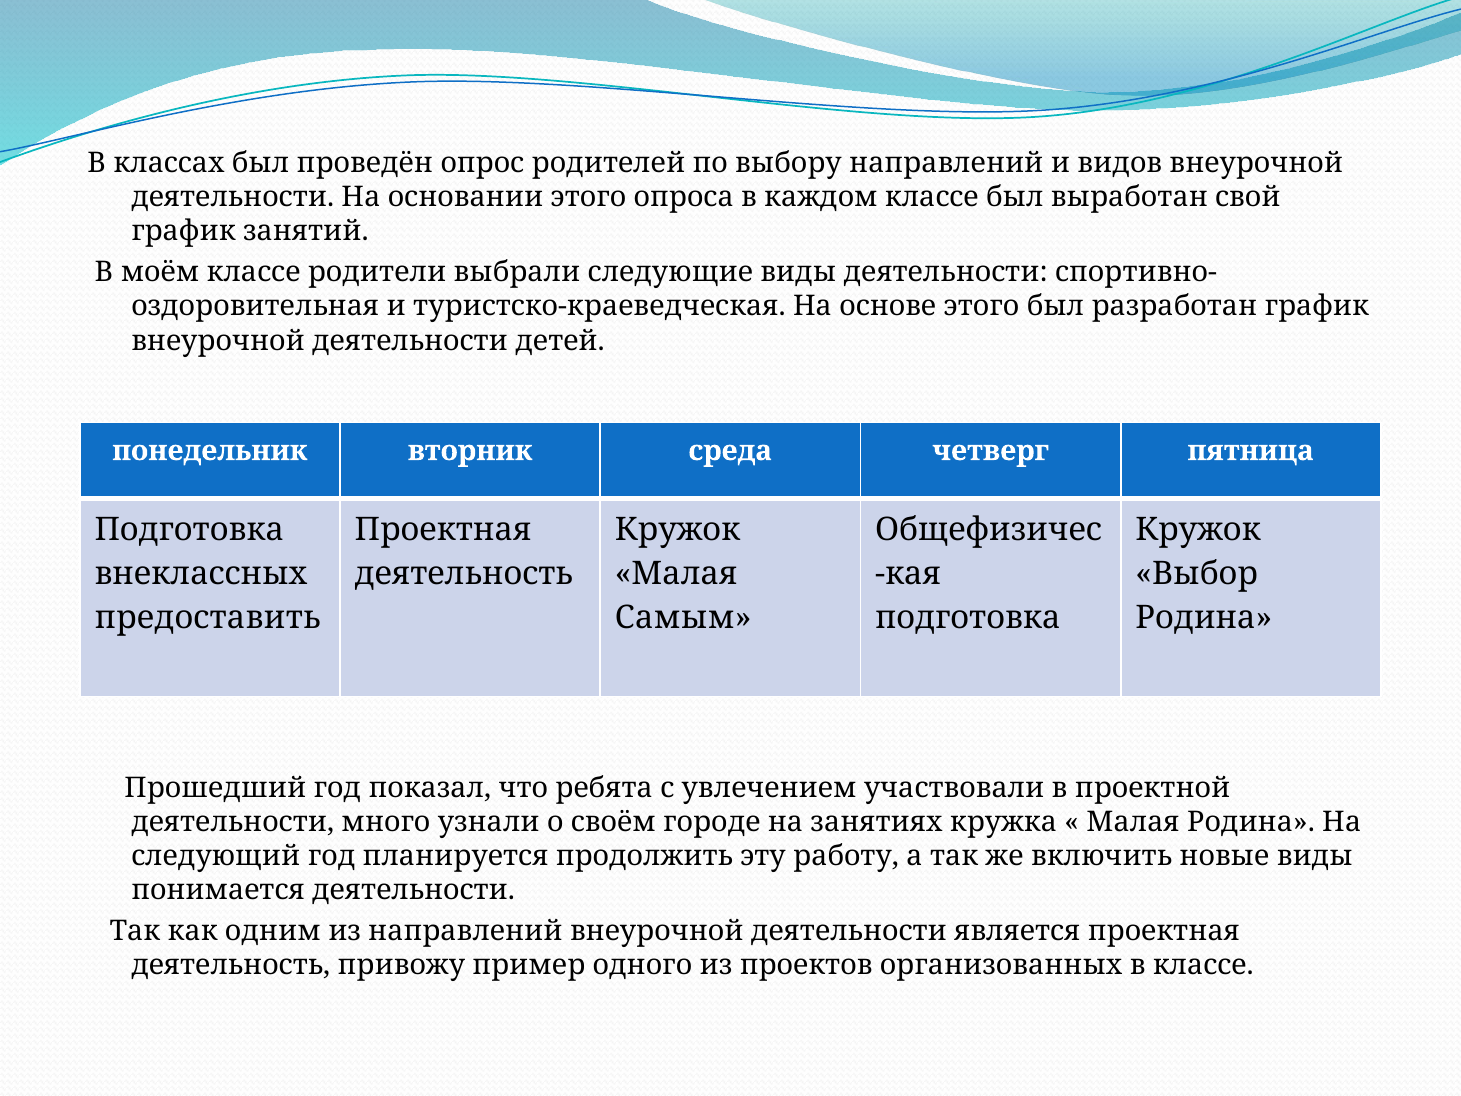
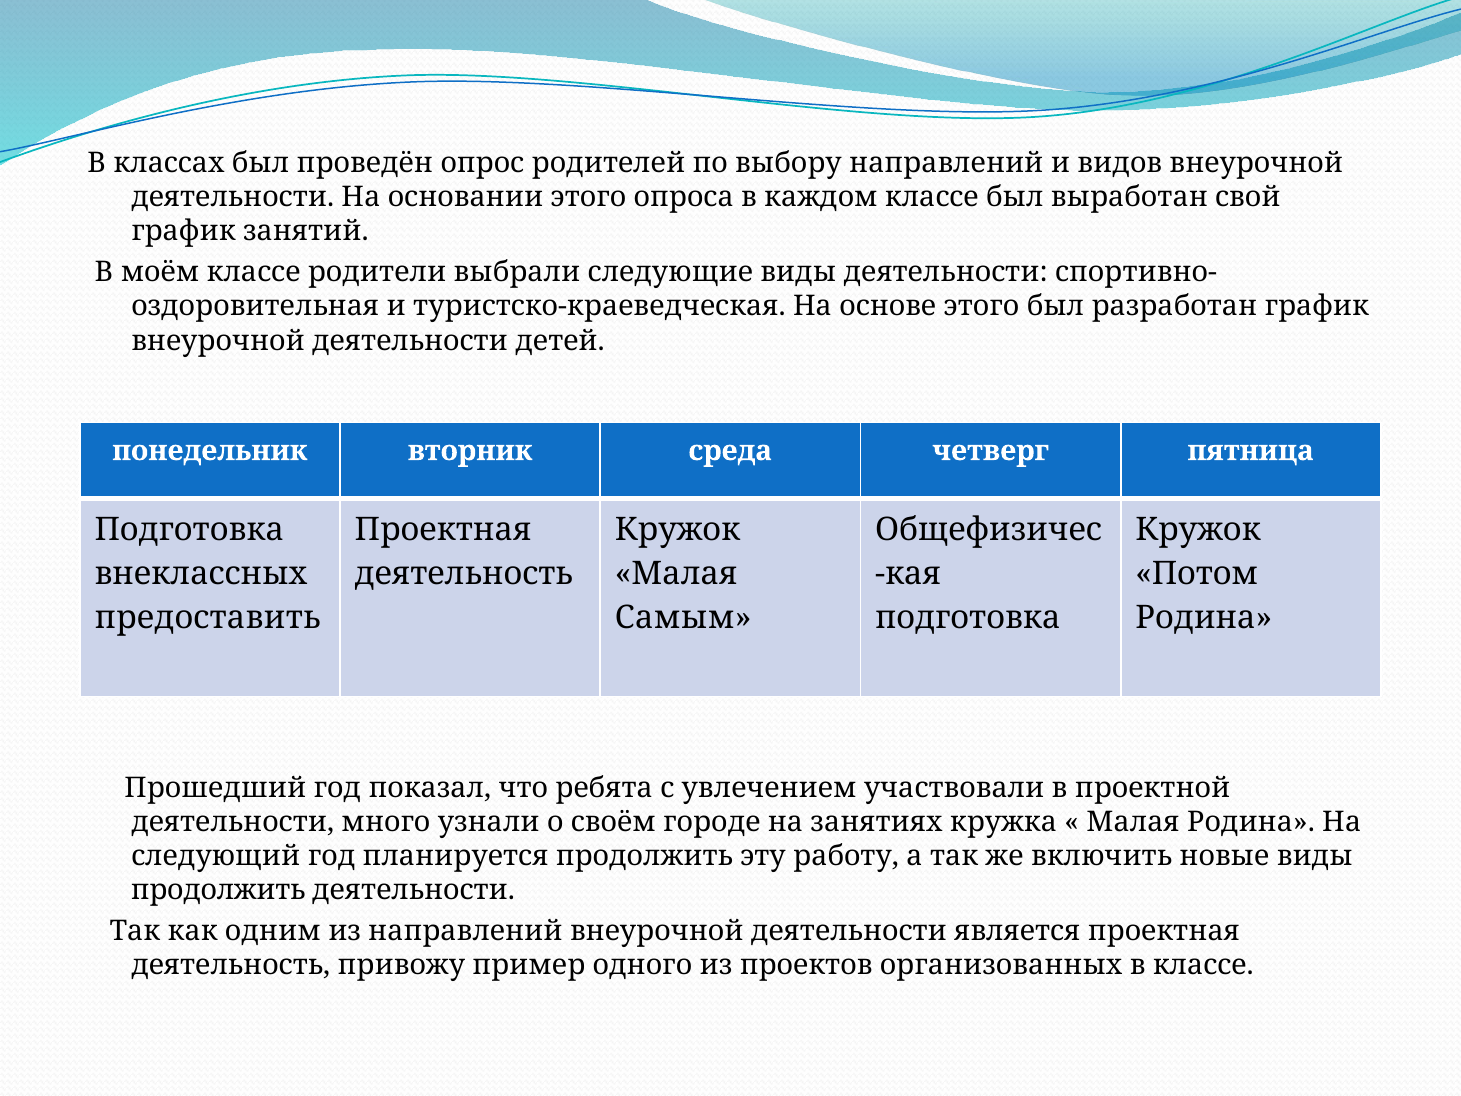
Выбор: Выбор -> Потом (1197, 573)
понимается: понимается -> продолжить (218, 890)
